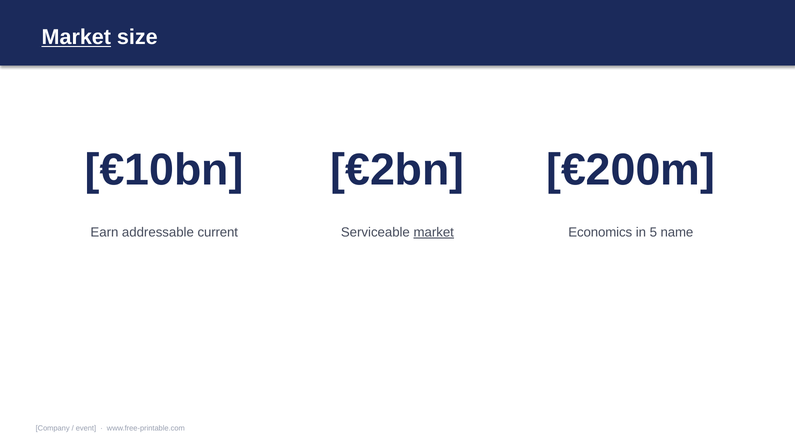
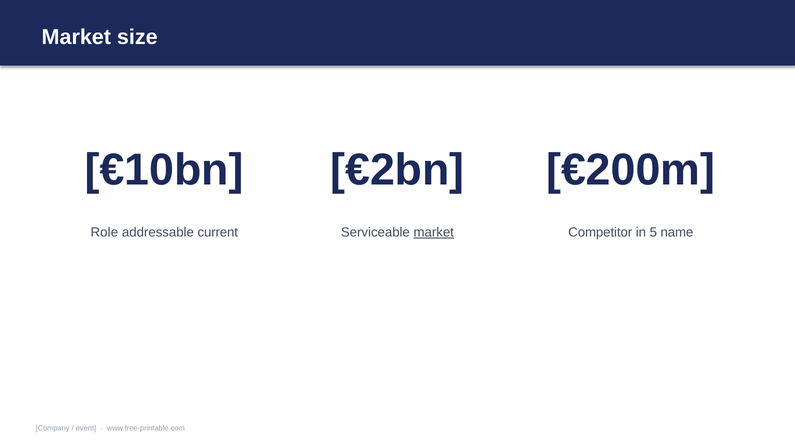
Market underline: present -> none (76, 37)
Earn: Earn -> Role (104, 232)
Economics: Economics -> Competitor (600, 232)
